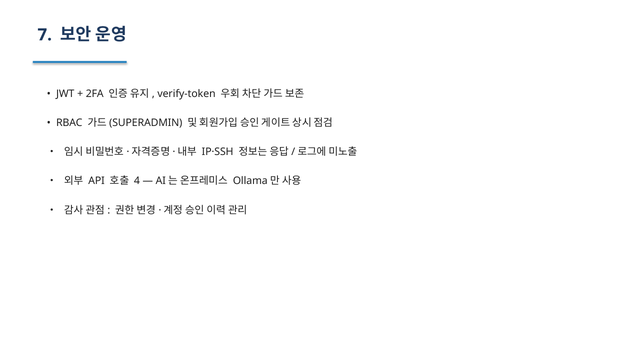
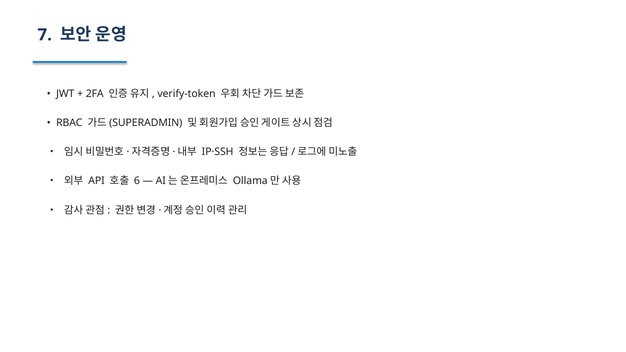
4: 4 -> 6 (137, 181)
